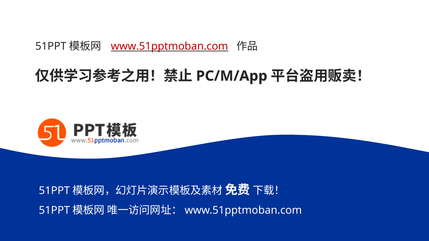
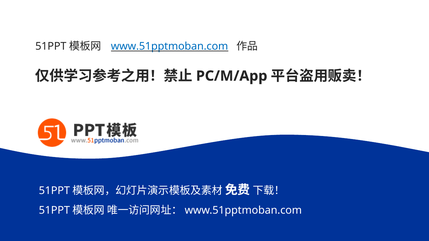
www.51pptmoban.com colour: red -> blue (170, 46)
